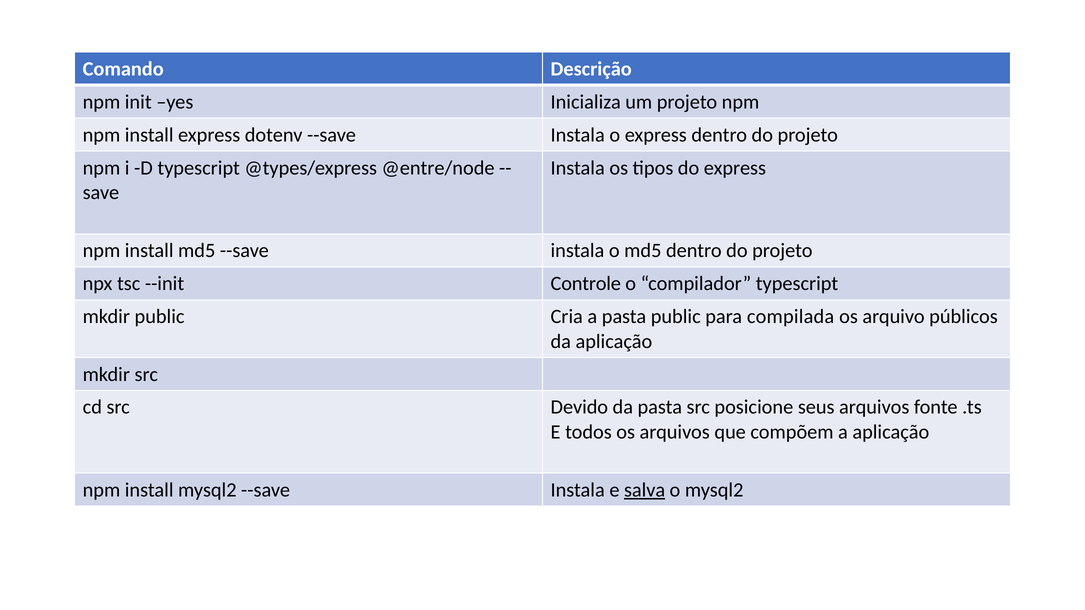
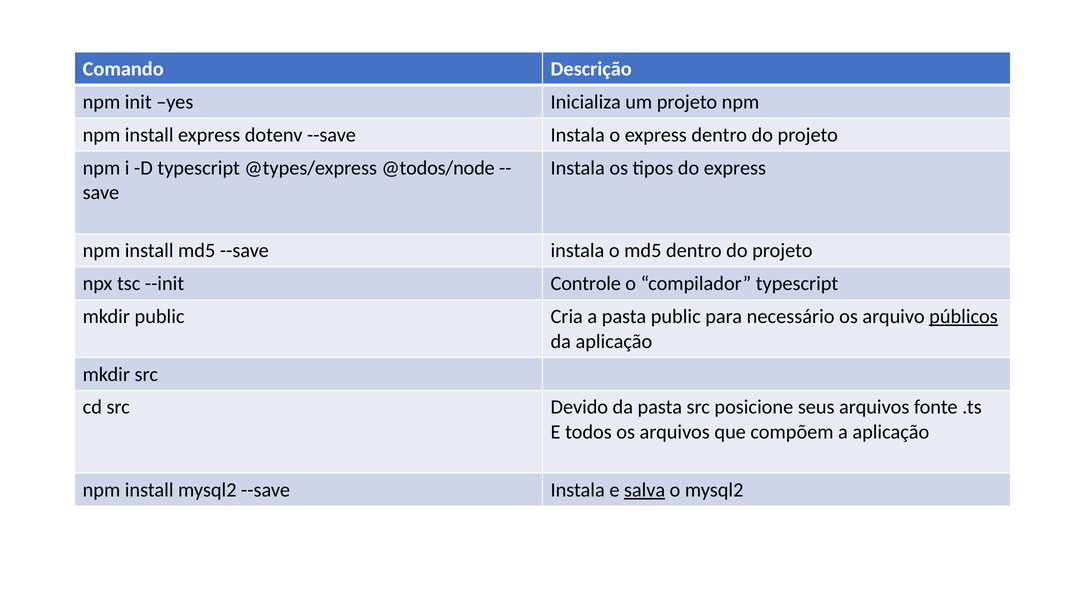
@entre/node: @entre/node -> @todos/node (438, 168)
compilada: compilada -> necessário (791, 317)
públicos underline: none -> present (963, 317)
